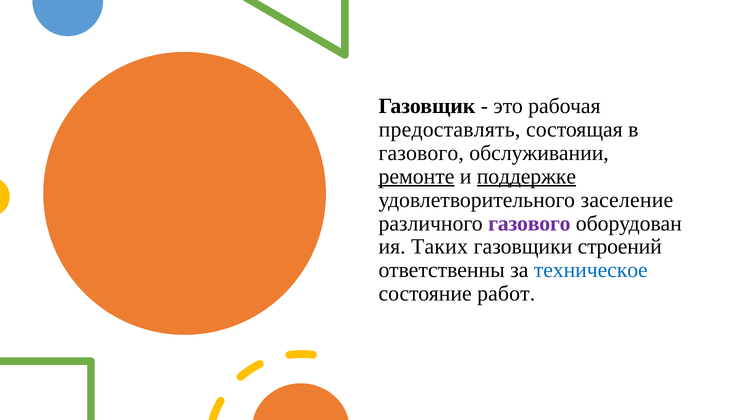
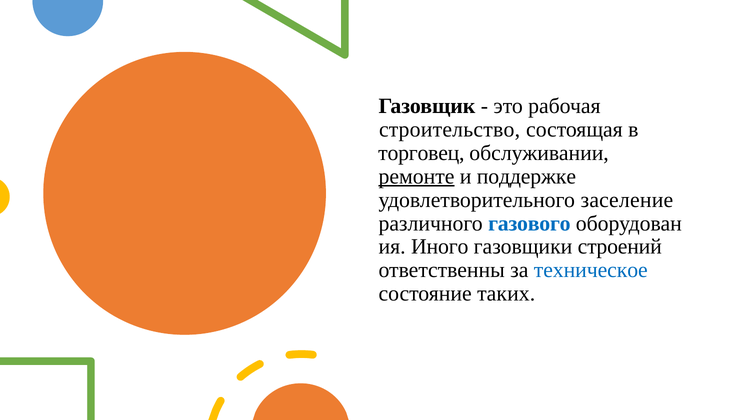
предоставлять: предоставлять -> строительство (450, 129)
газового: газового -> торговец (421, 153)
поддержке underline: present -> none (526, 176)
газового colour: purple -> blue (529, 223)
Таких: Таких -> Иного (440, 247)
работ: работ -> таких (506, 293)
